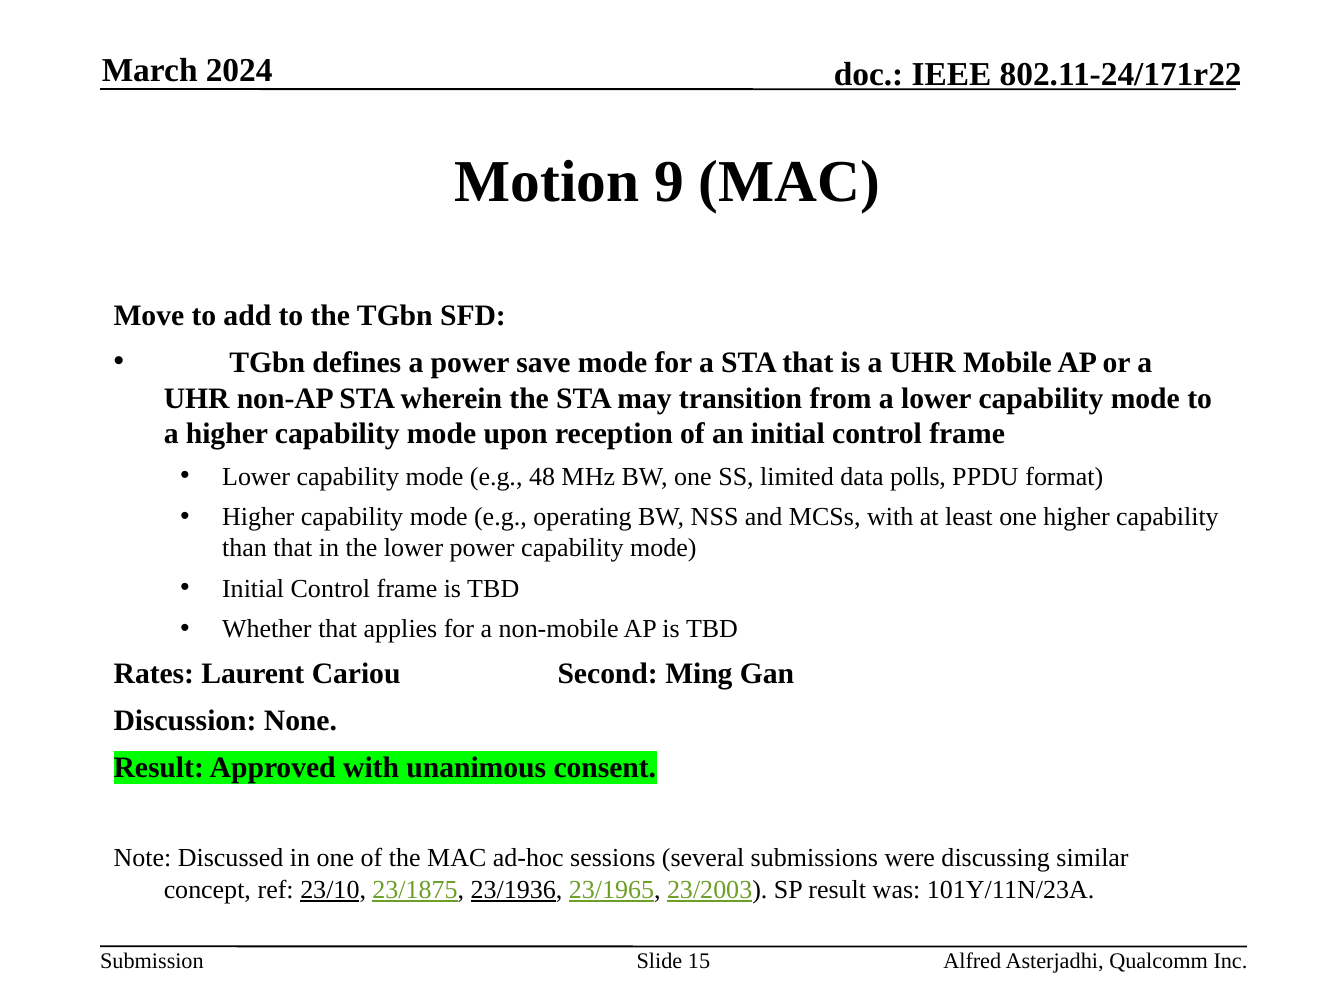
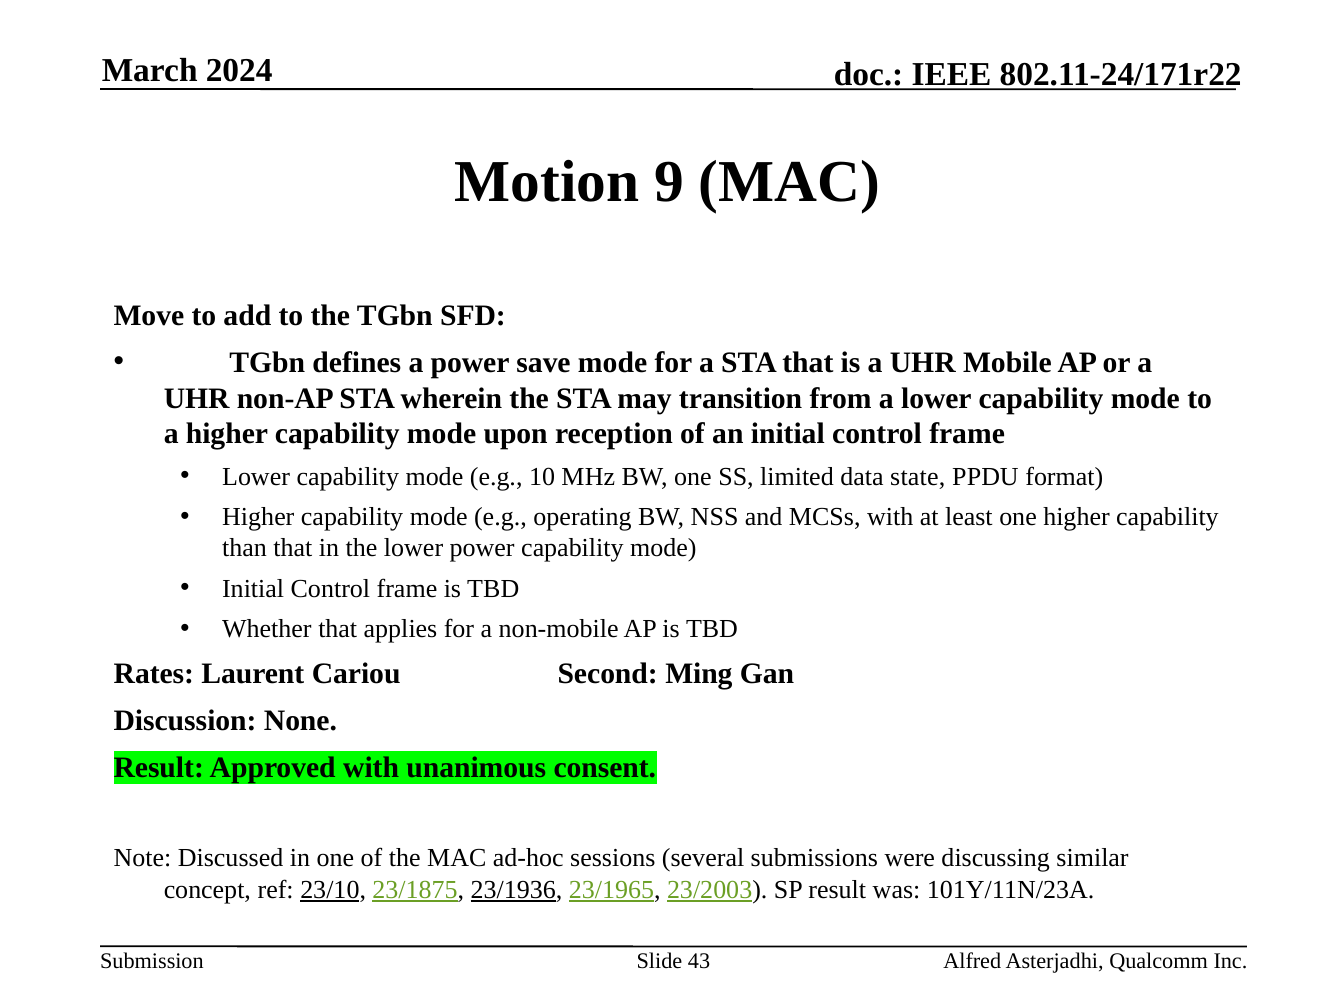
48: 48 -> 10 (542, 476)
polls: polls -> state (918, 476)
15: 15 -> 43 (699, 961)
